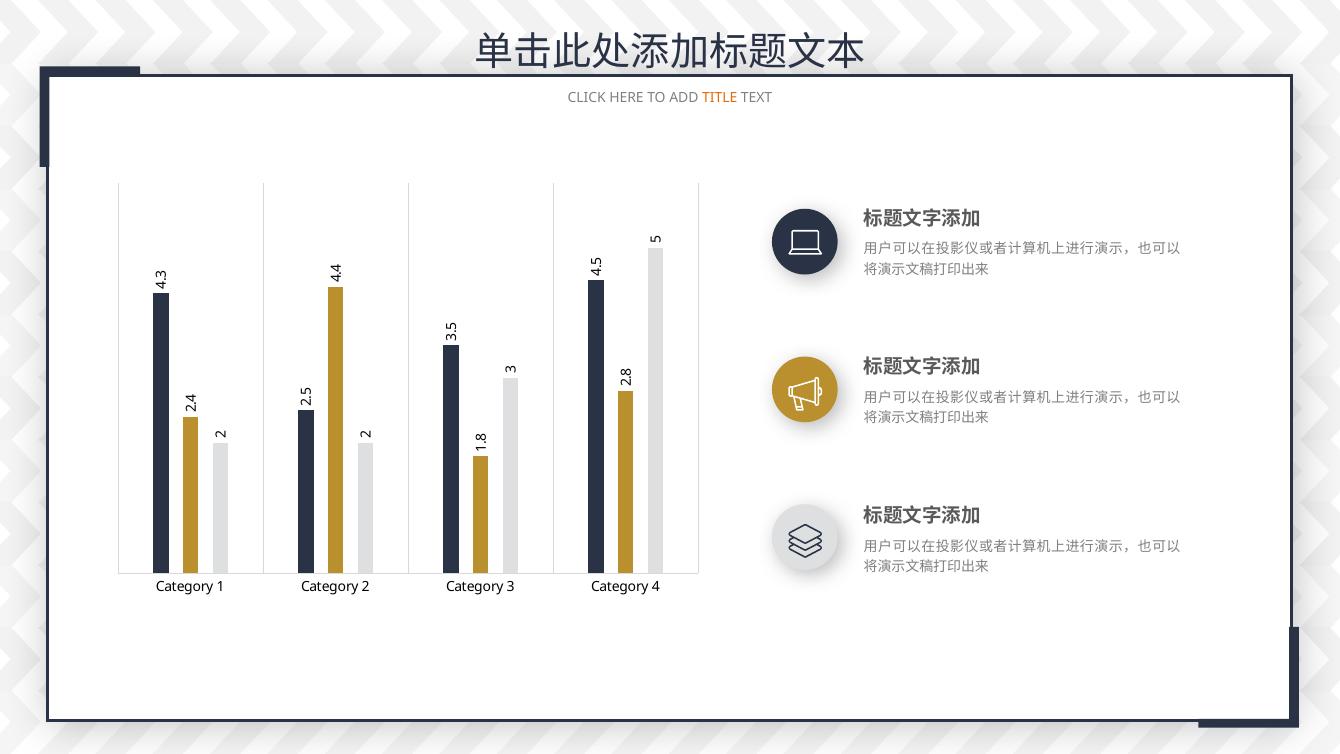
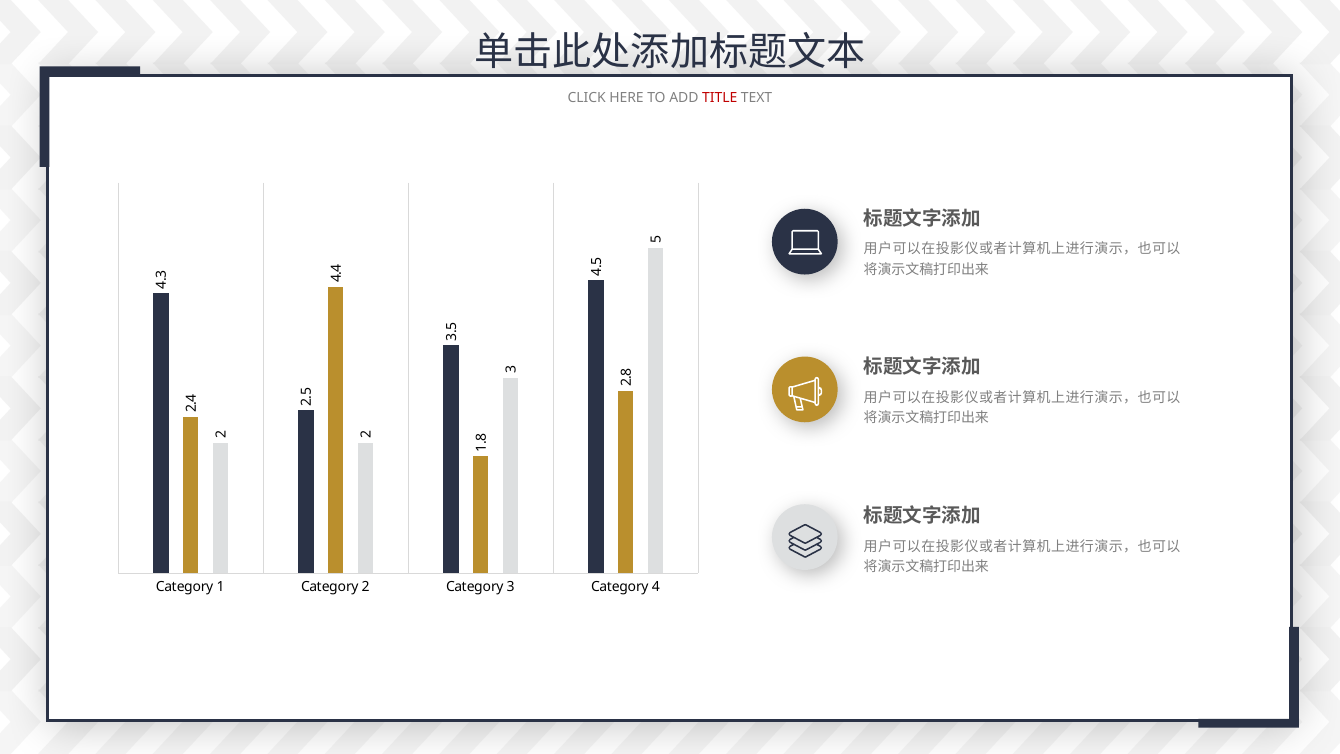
TITLE colour: orange -> red (720, 98)
